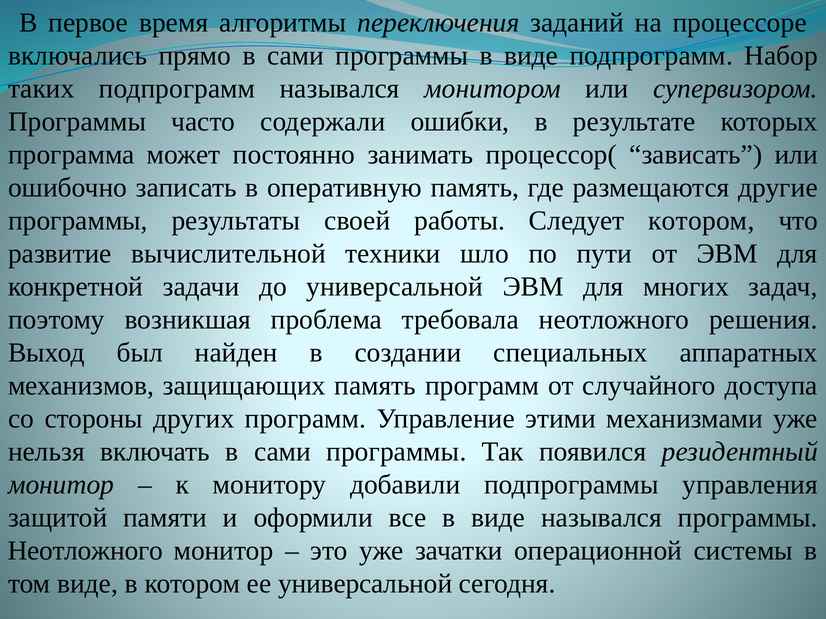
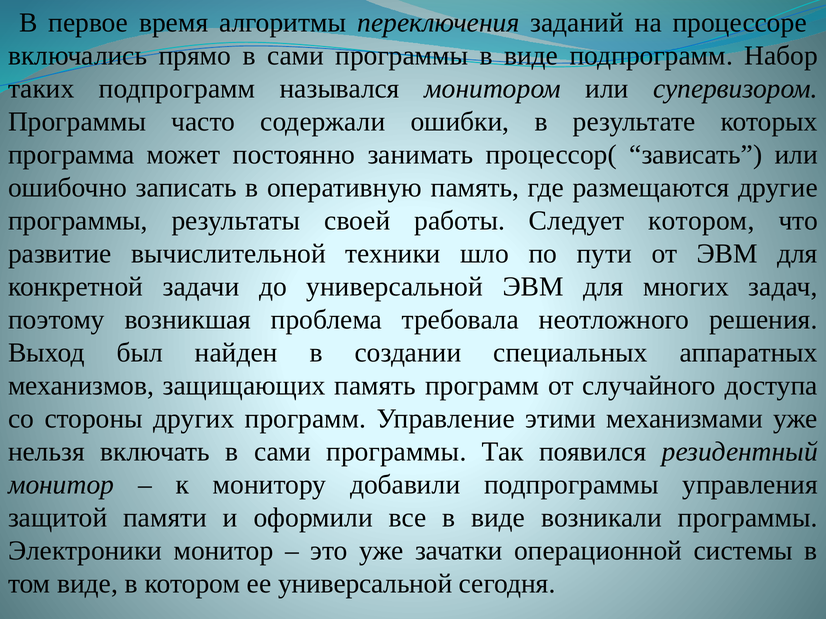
виде назывался: назывался -> возникали (602, 518)
Неотложного: Неотложного -> Электроники (85, 551)
